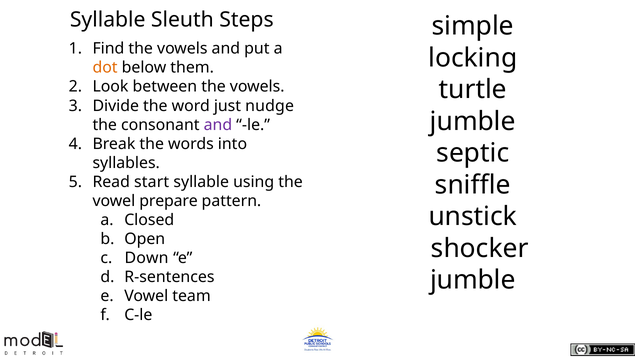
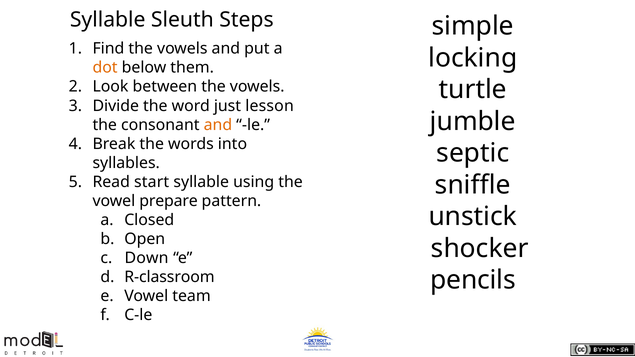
nudge: nudge -> lesson (270, 106)
and colour: purple -> orange (218, 125)
R-sentences: R-sentences -> R-classroom (169, 277)
jumble: jumble -> pencils (473, 280)
